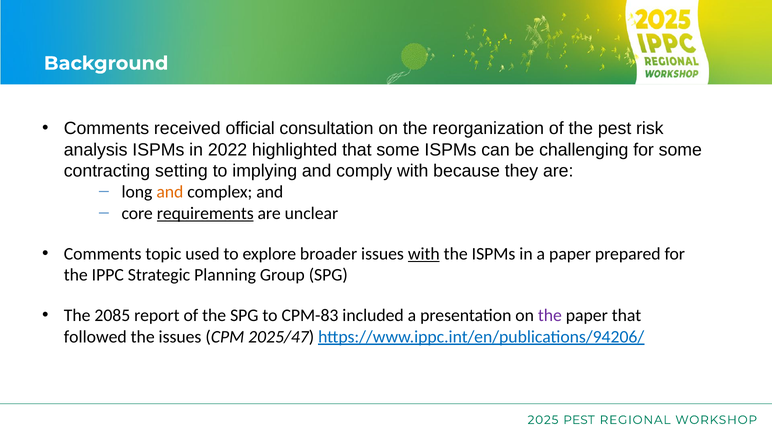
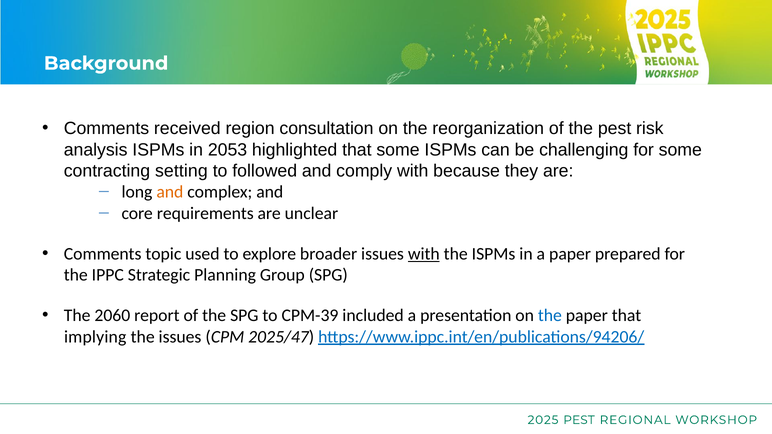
official: official -> region (250, 129)
2022: 2022 -> 2053 (228, 150)
implying: implying -> followed (265, 171)
requirements underline: present -> none (205, 213)
2085: 2085 -> 2060 (112, 316)
CPM-83: CPM-83 -> CPM-39 (310, 316)
the colour: purple -> blue (550, 316)
followed: followed -> implying (95, 337)
